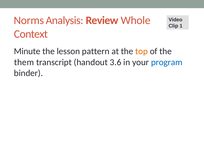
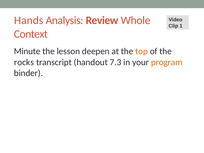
Norms: Norms -> Hands (29, 20)
pattern: pattern -> deepen (96, 51)
them: them -> rocks (24, 62)
3.6: 3.6 -> 7.3 (116, 62)
program colour: blue -> orange (167, 62)
